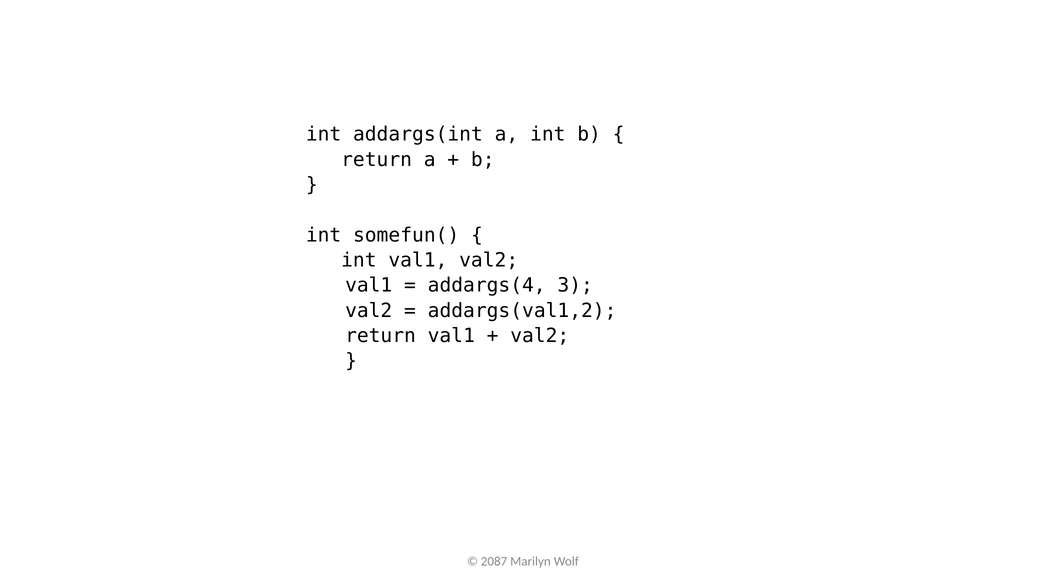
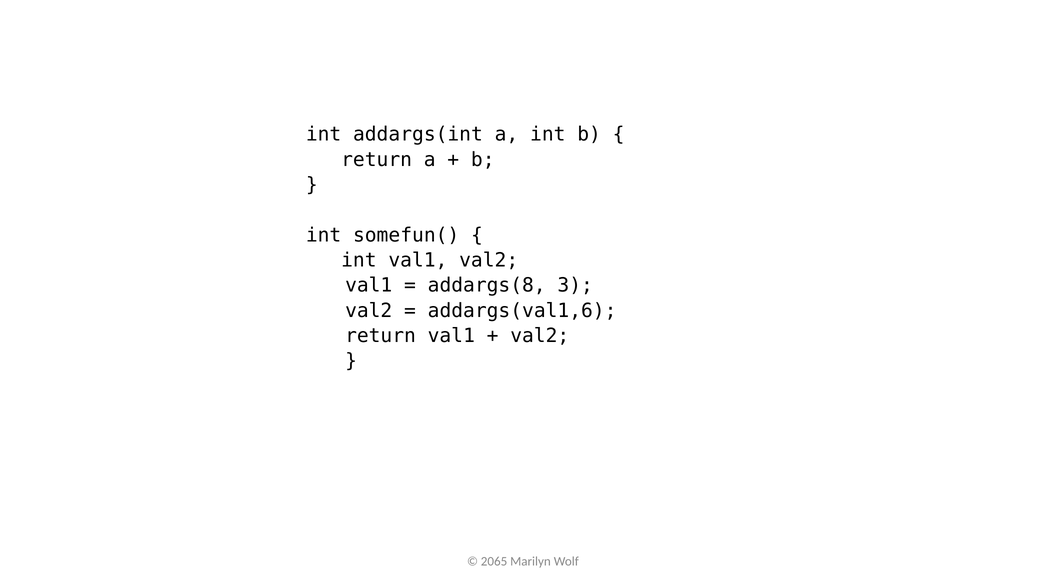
addargs(4: addargs(4 -> addargs(8 (487, 286)
addargs(val1,2: addargs(val1,2 -> addargs(val1,6 (522, 311)
2087: 2087 -> 2065 (494, 562)
